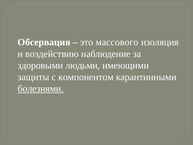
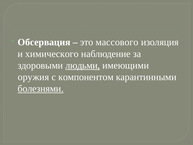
воздействию: воздействию -> химического (52, 54)
людьми underline: none -> present (83, 65)
защиты: защиты -> оружия (33, 77)
